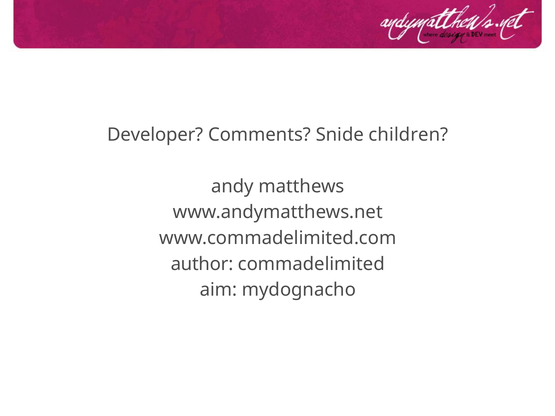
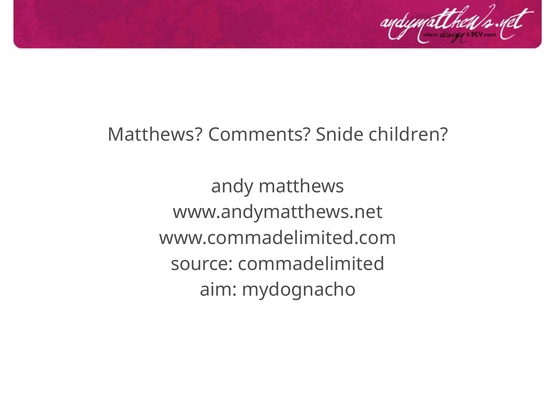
Developer: Developer -> Matthews (155, 135)
author: author -> source (202, 264)
